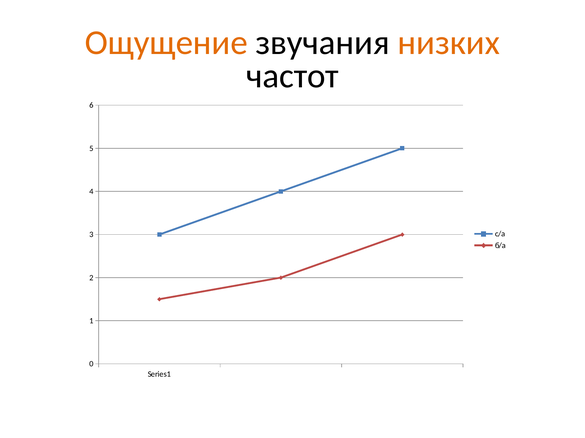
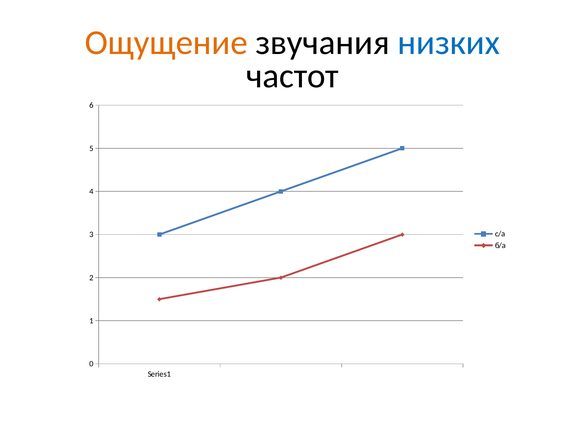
низких colour: orange -> blue (449, 43)
